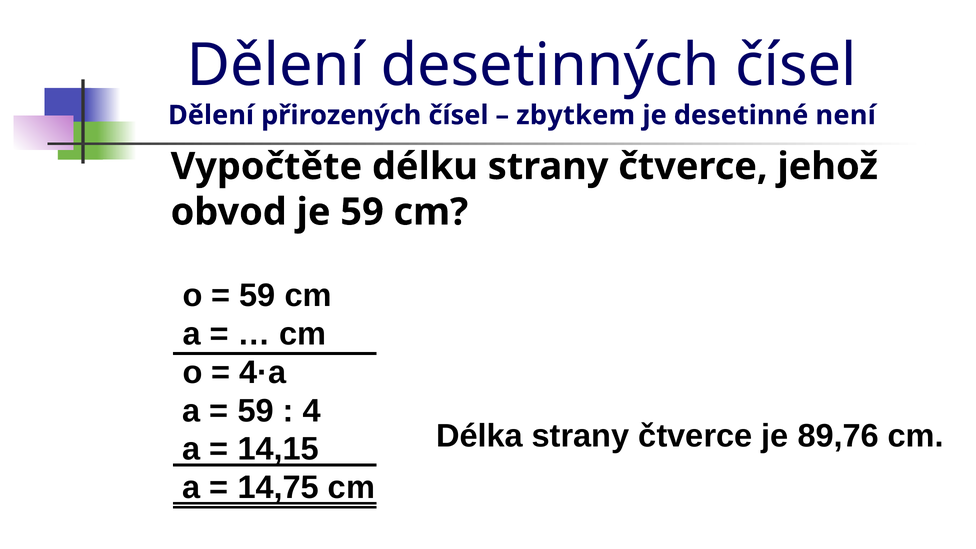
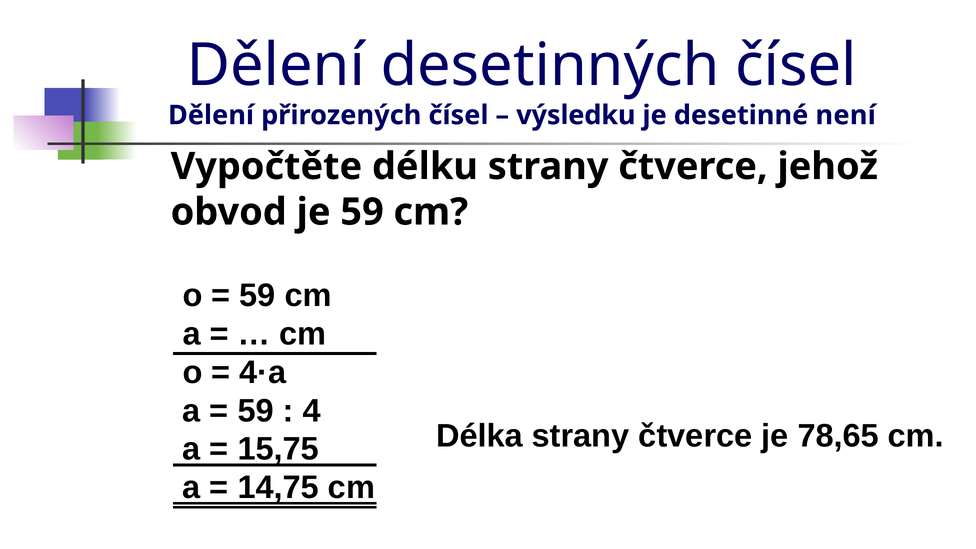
zbytkem: zbytkem -> výsledku (576, 115)
89,76: 89,76 -> 78,65 (838, 436)
14,15: 14,15 -> 15,75 (278, 449)
